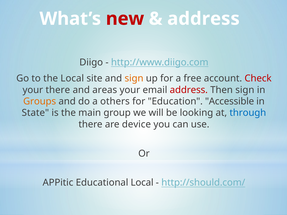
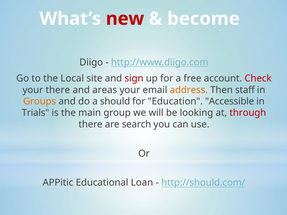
address: address -> become (203, 19)
sign colour: orange -> red (134, 79)
address colour: red -> orange (189, 90)
Then sign: sign -> staff (245, 90)
others: others -> should (115, 101)
State: State -> Trials (35, 113)
through colour: blue -> red (248, 113)
device: device -> search (137, 124)
Educational Local: Local -> Loan (142, 183)
